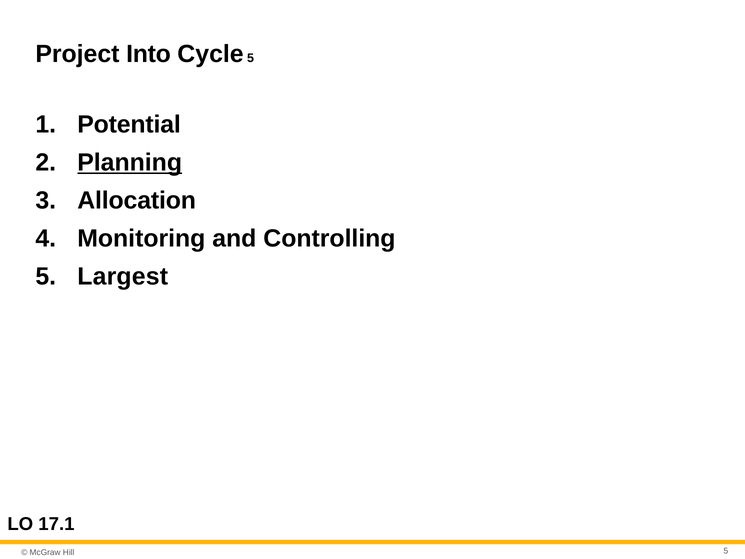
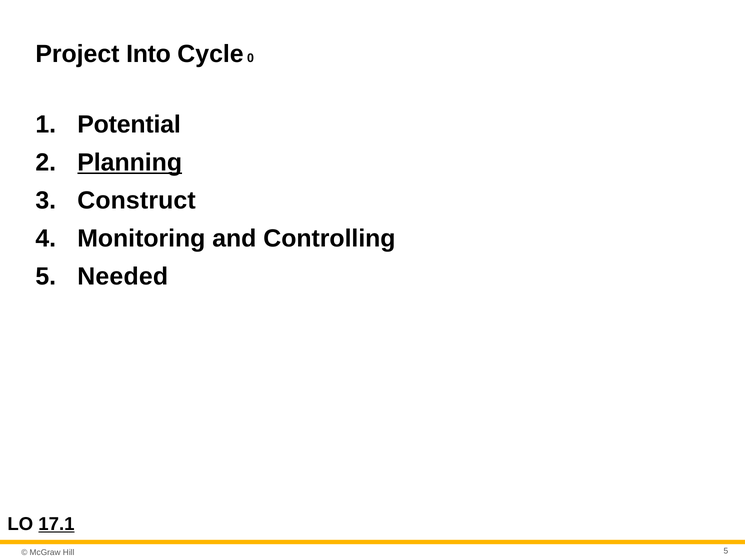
Cycle 5: 5 -> 0 (251, 58)
Allocation: Allocation -> Construct (137, 201)
Largest: Largest -> Needed (123, 277)
17.1 underline: none -> present (56, 524)
